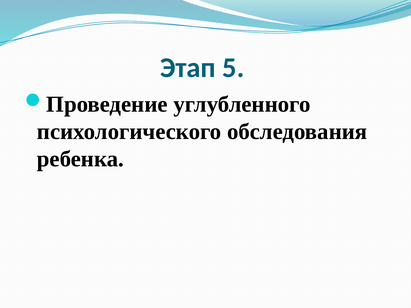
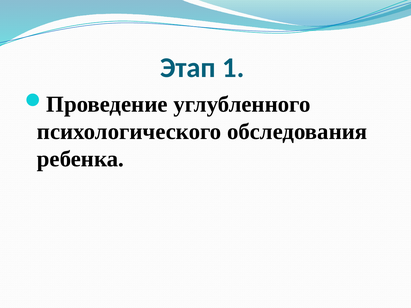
5: 5 -> 1 (233, 68)
